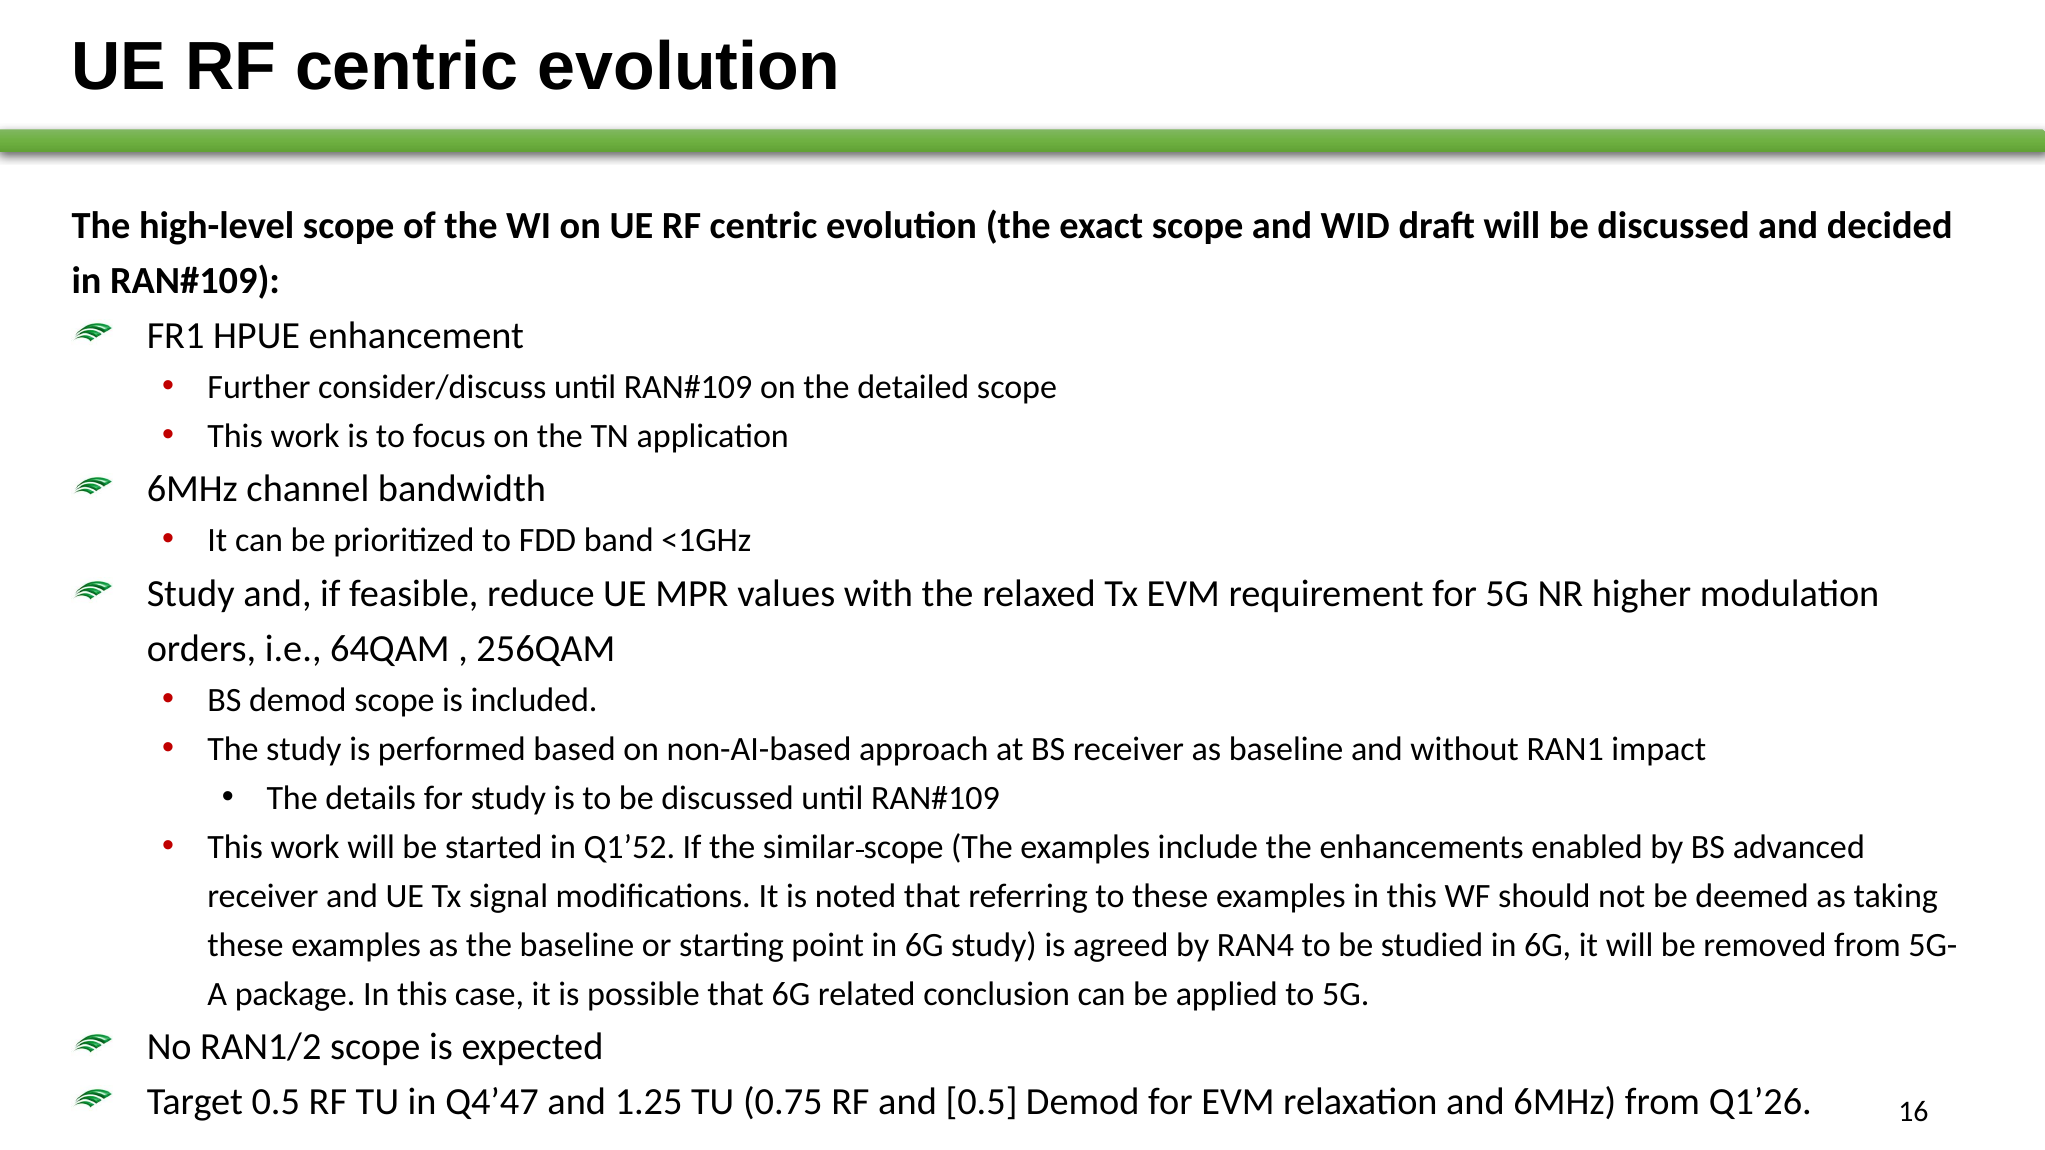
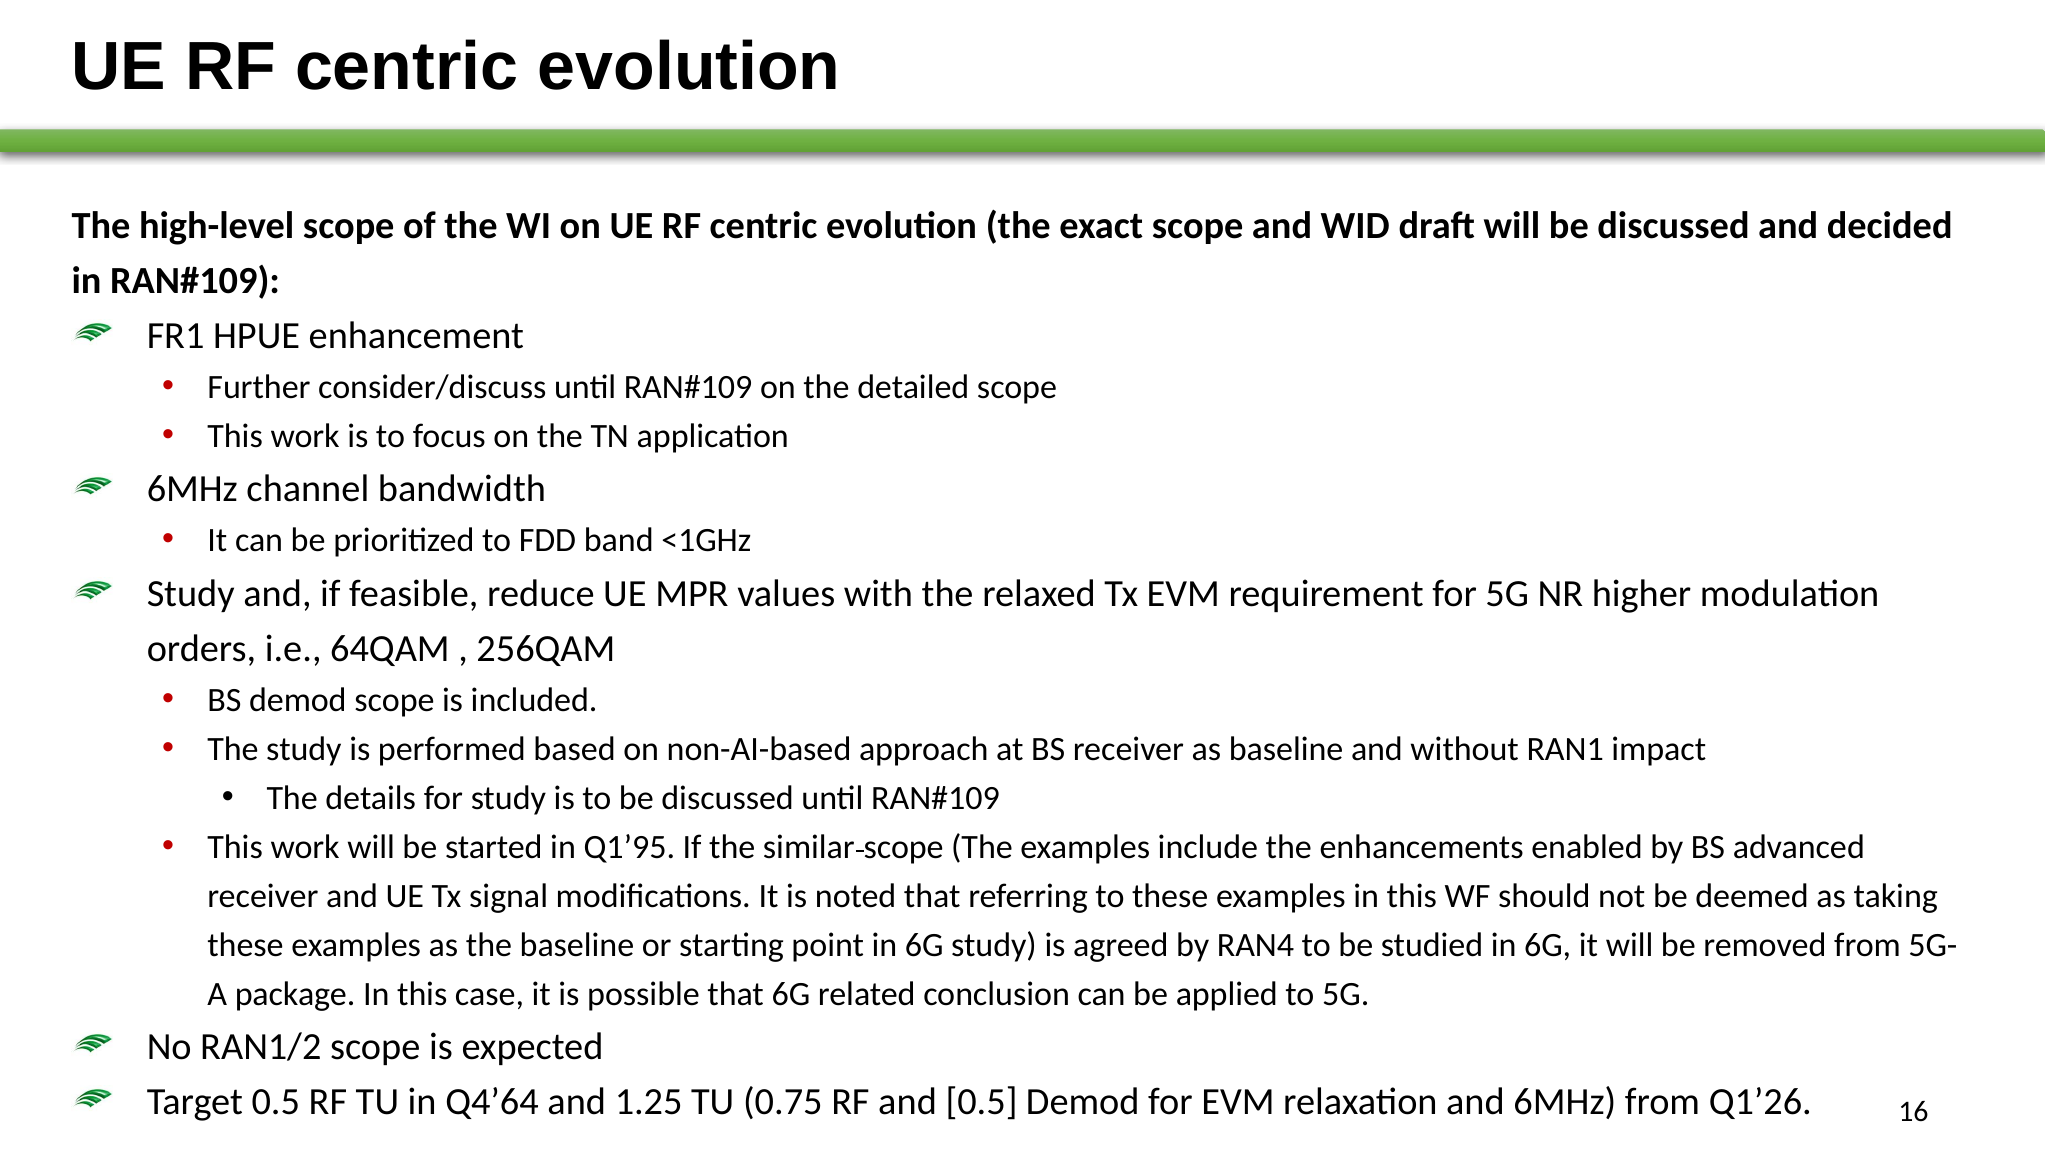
Q1’52: Q1’52 -> Q1’95 (629, 847)
Q4’47: Q4’47 -> Q4’64 (492, 1102)
